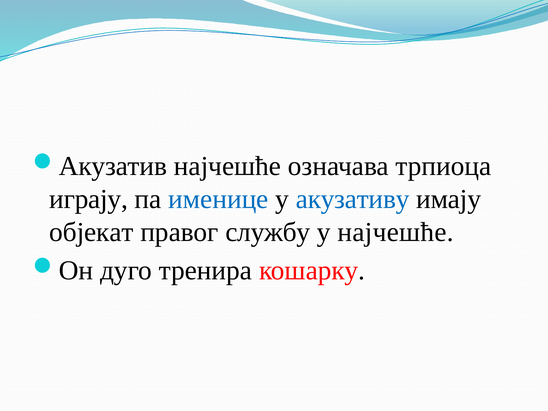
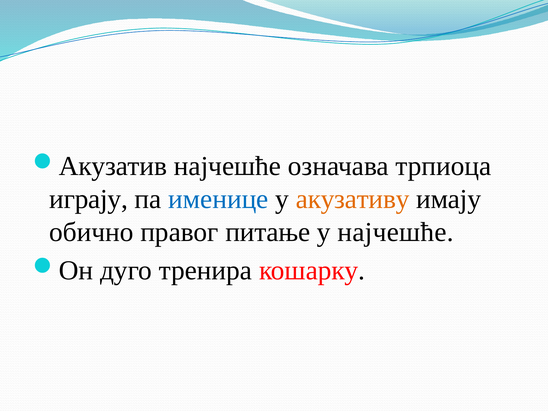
акузативу colour: blue -> orange (353, 199)
објекат: објекат -> обично (91, 232)
службу: службу -> питање (268, 232)
